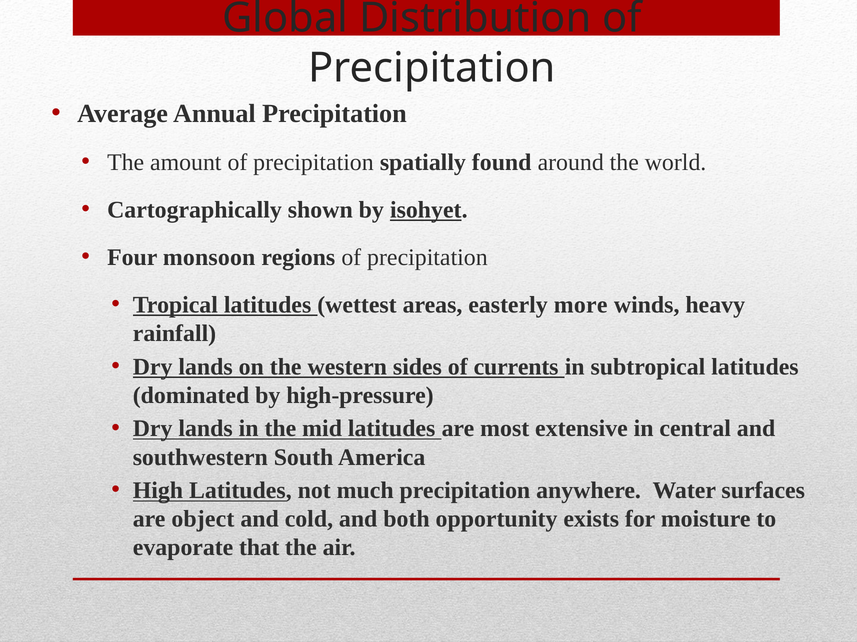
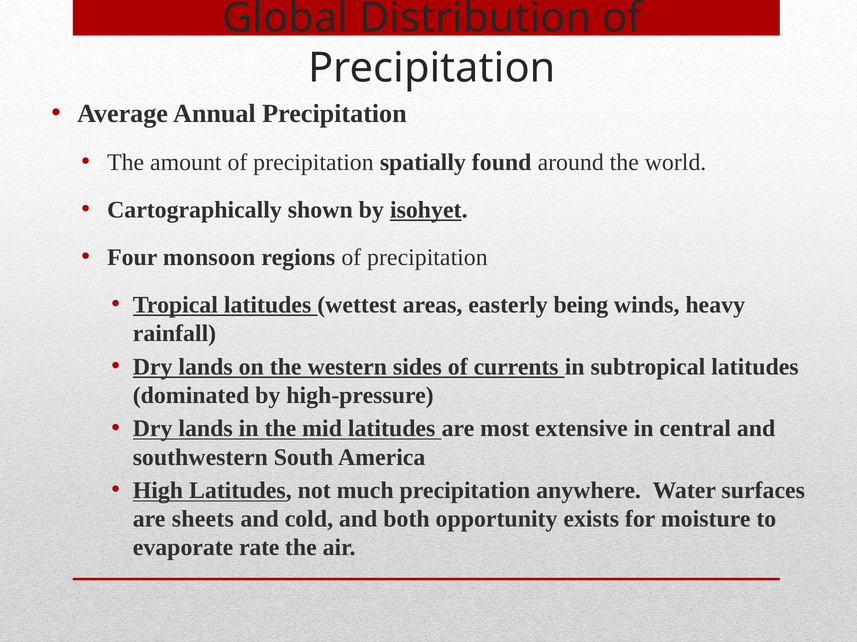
more: more -> being (581, 305)
object: object -> sheets (203, 520)
that: that -> rate (259, 548)
